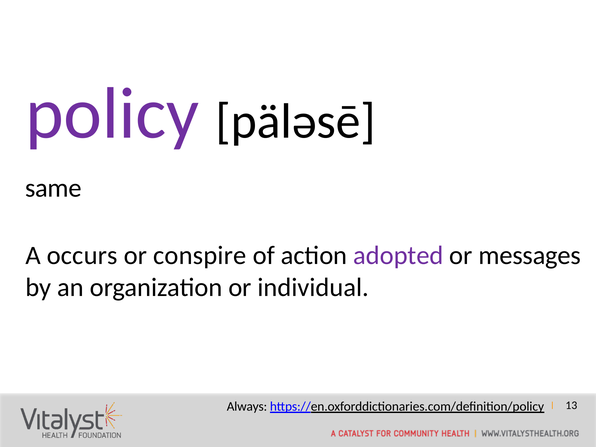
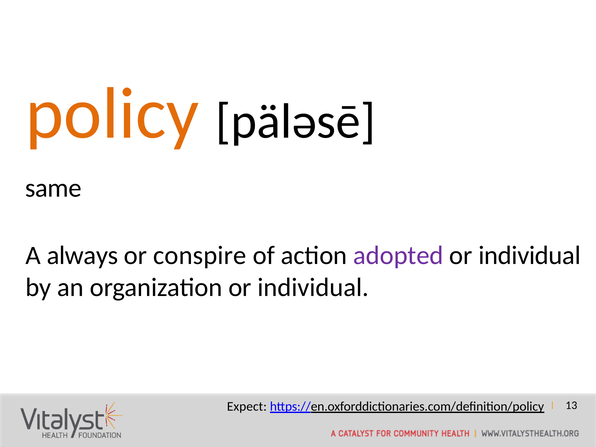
policy colour: purple -> orange (112, 114)
occurs: occurs -> always (82, 255)
messages: messages -> individual (530, 255)
Always: Always -> Expect (247, 407)
